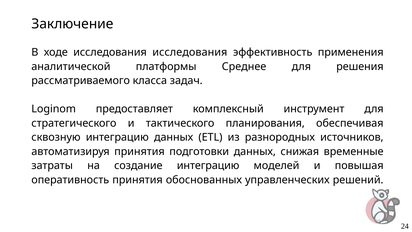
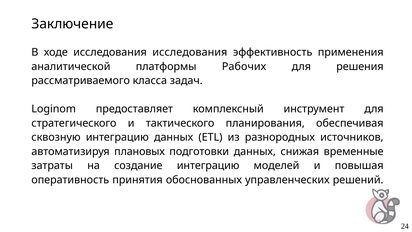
Среднее: Среднее -> Рабочих (244, 66)
автоматизируя принятия: принятия -> плановых (140, 151)
